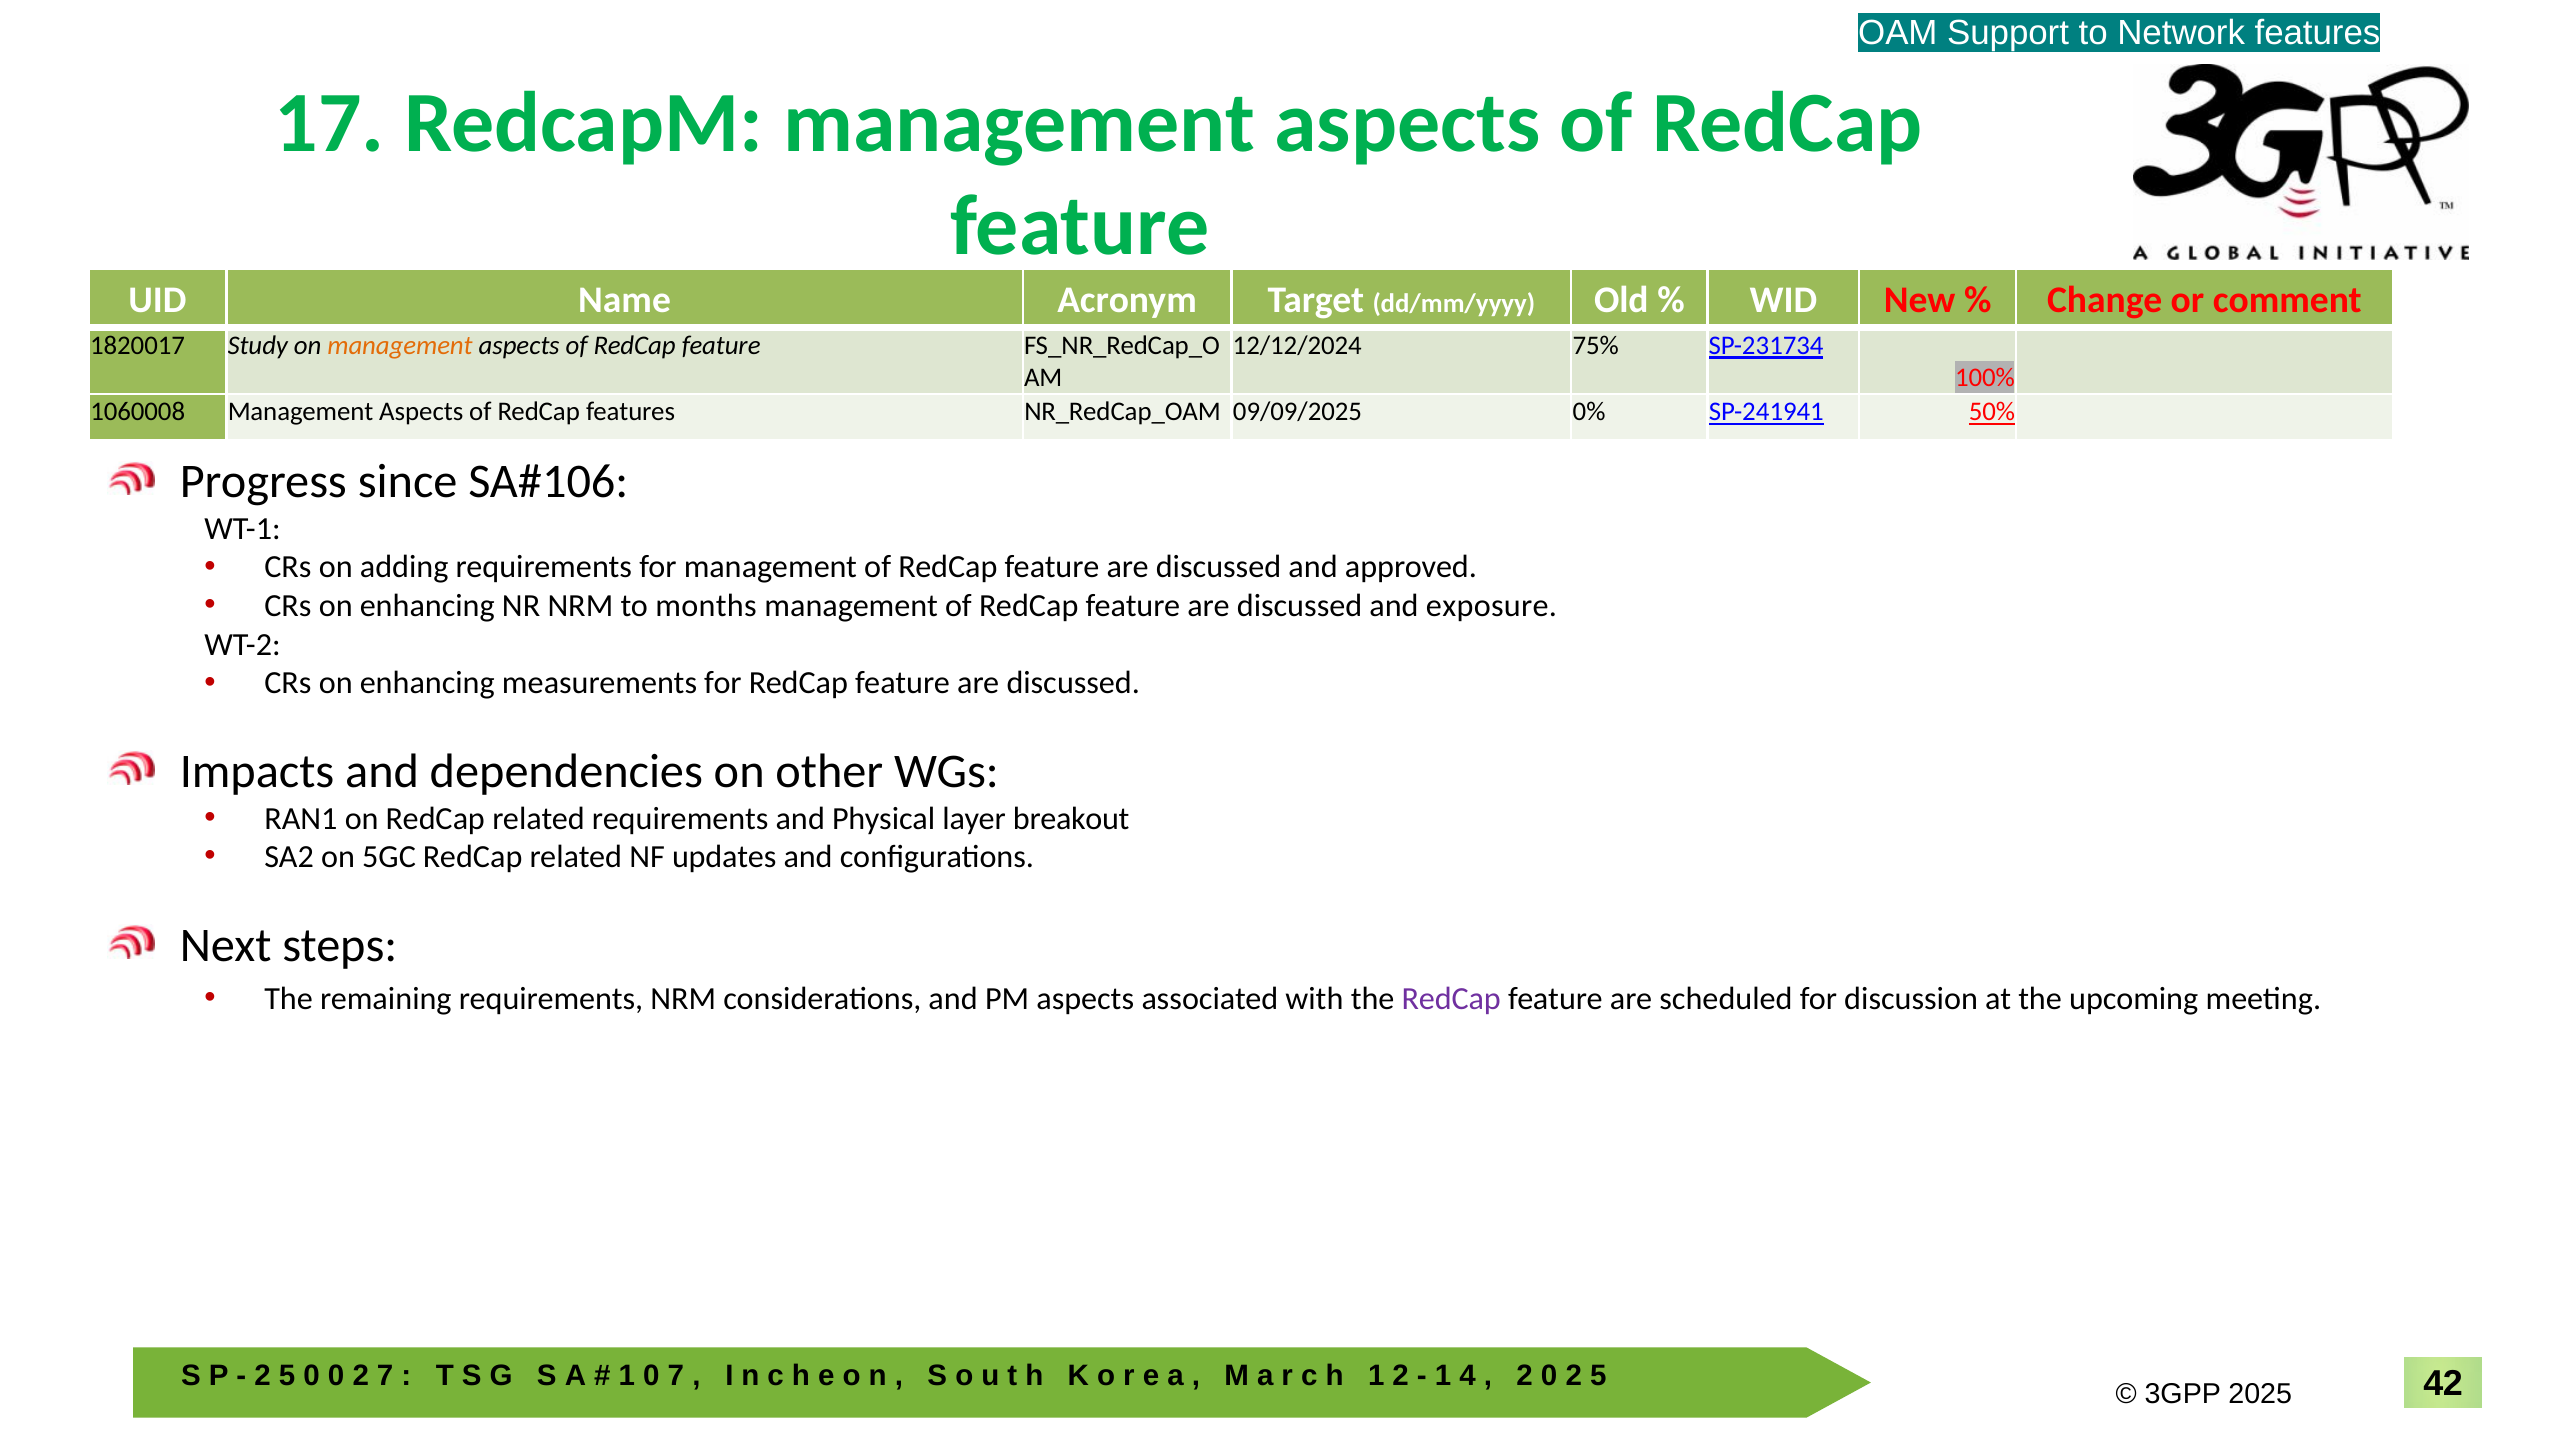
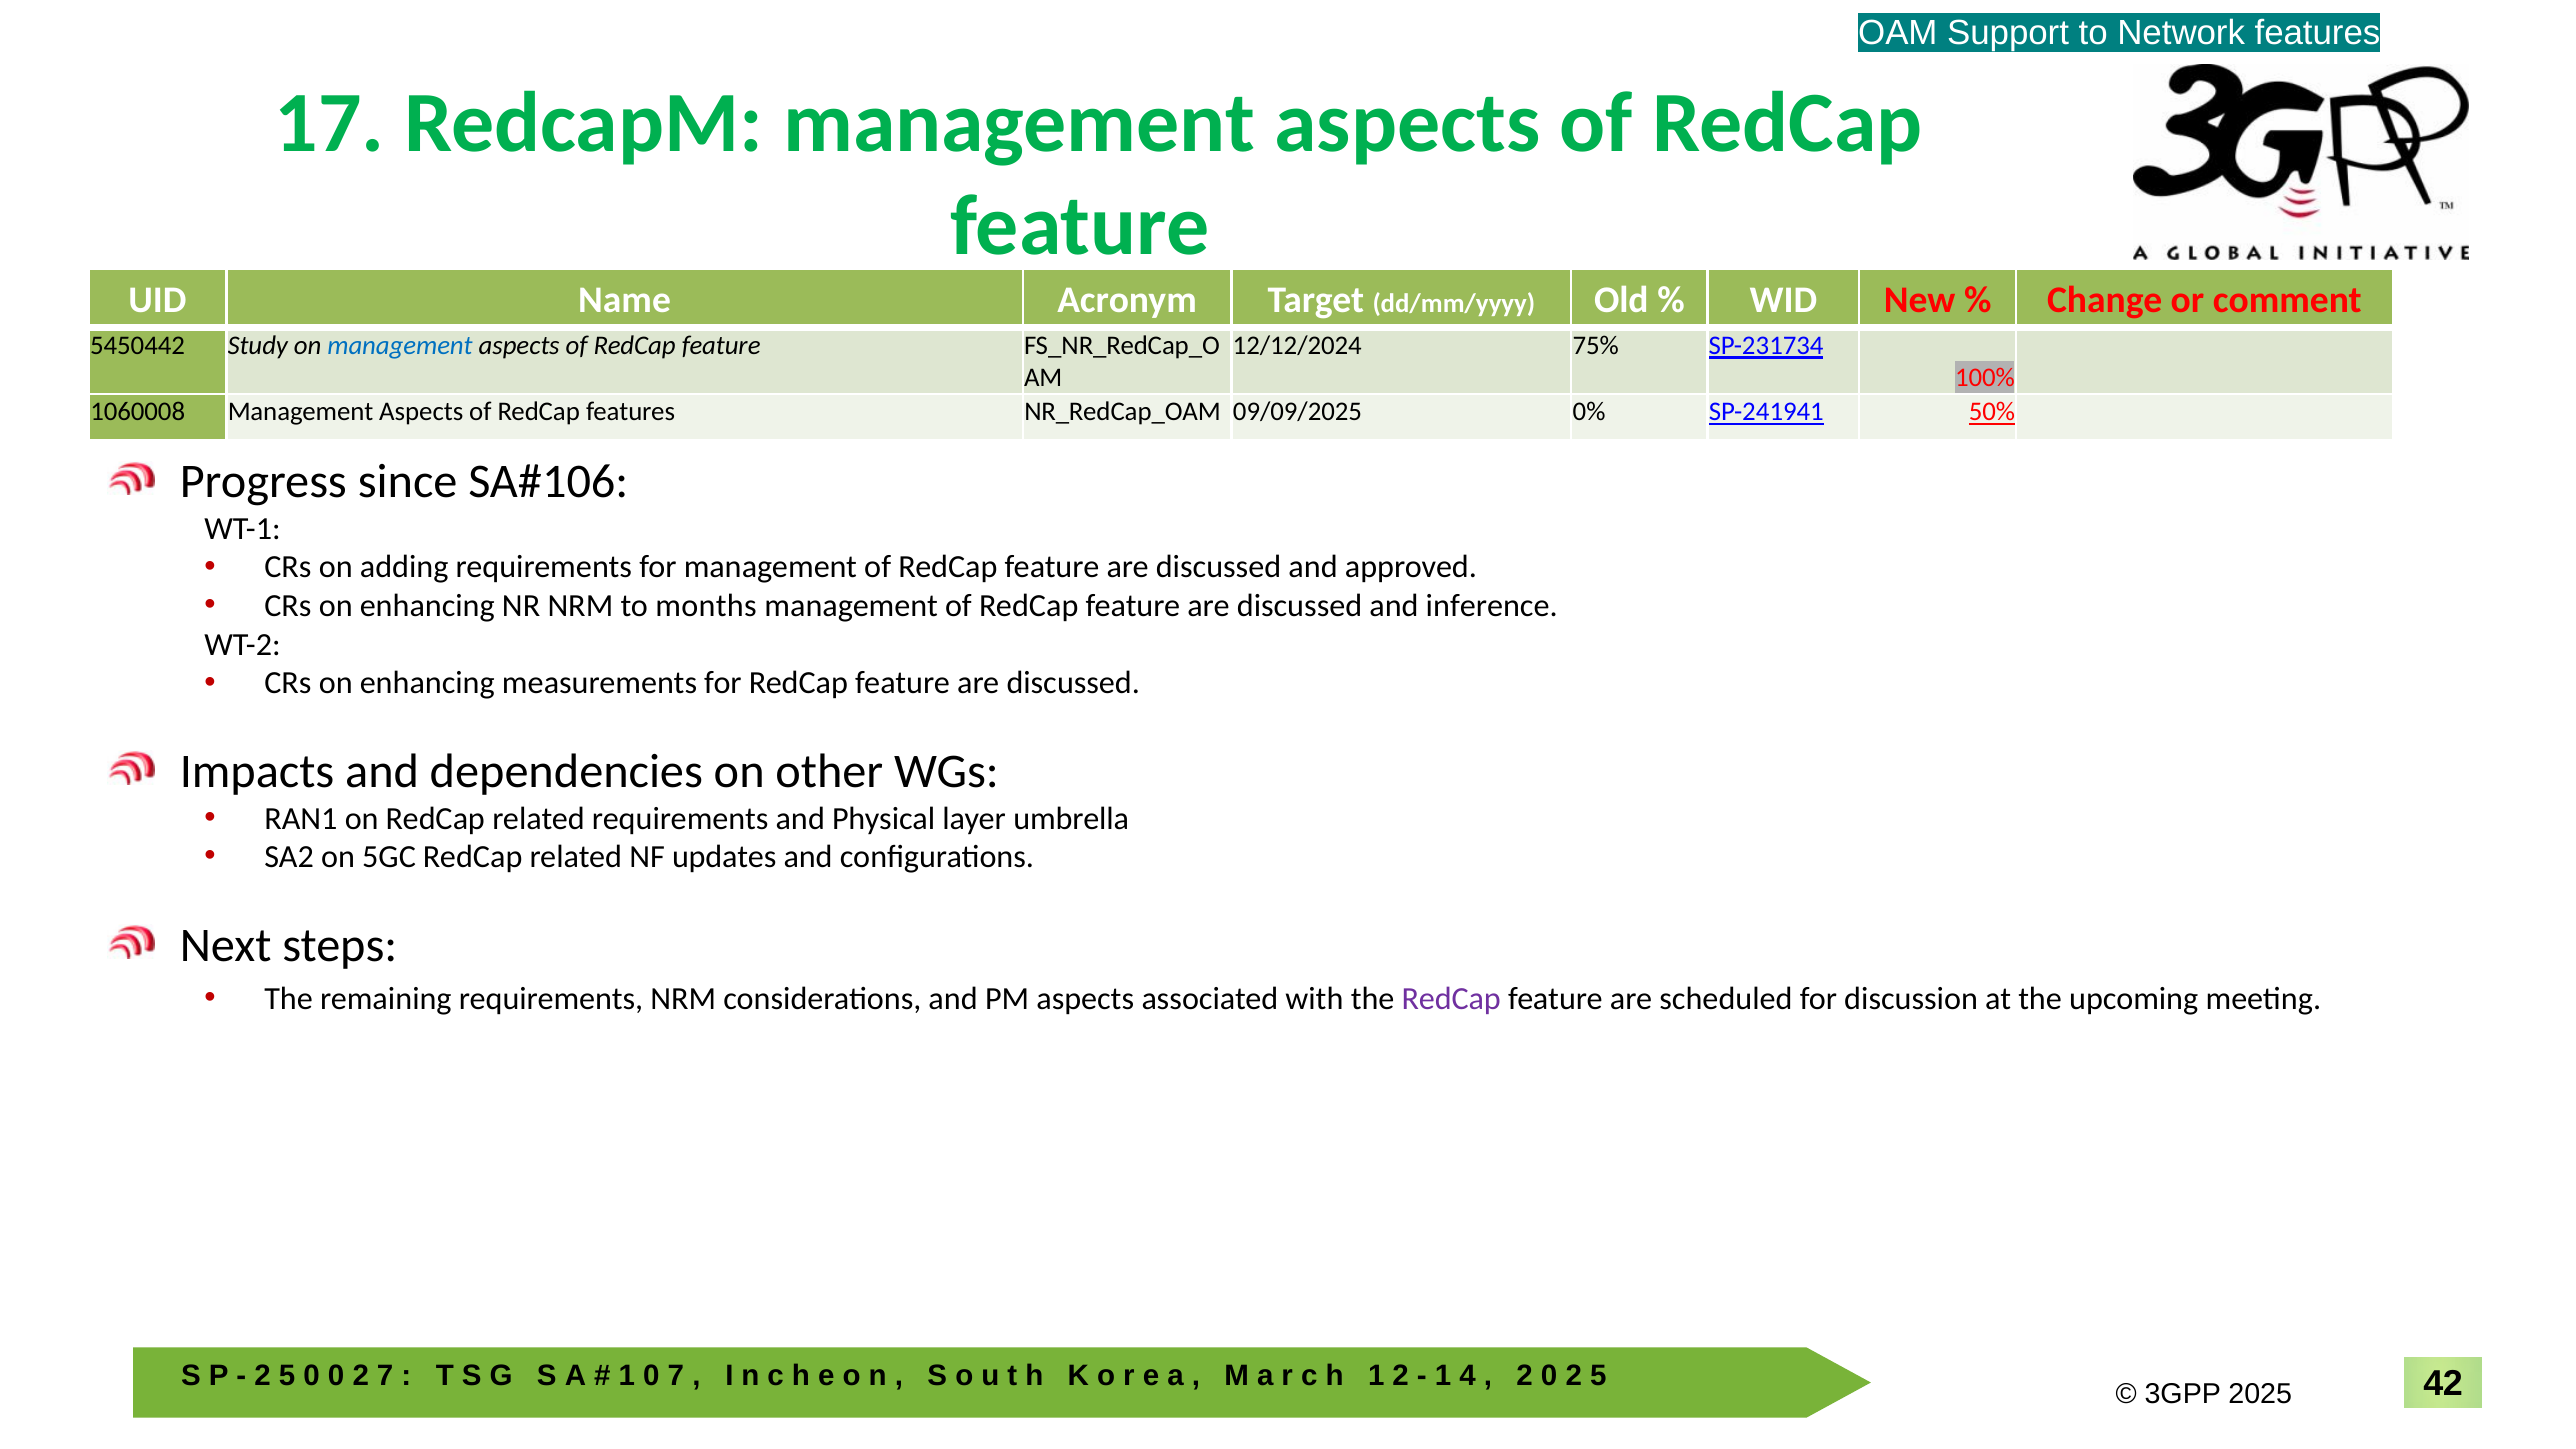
1820017: 1820017 -> 5450442 (138, 345)
management colour: orange -> blue (400, 345)
exposure: exposure -> inference (1492, 606)
breakout: breakout -> umbrella (1071, 818)
